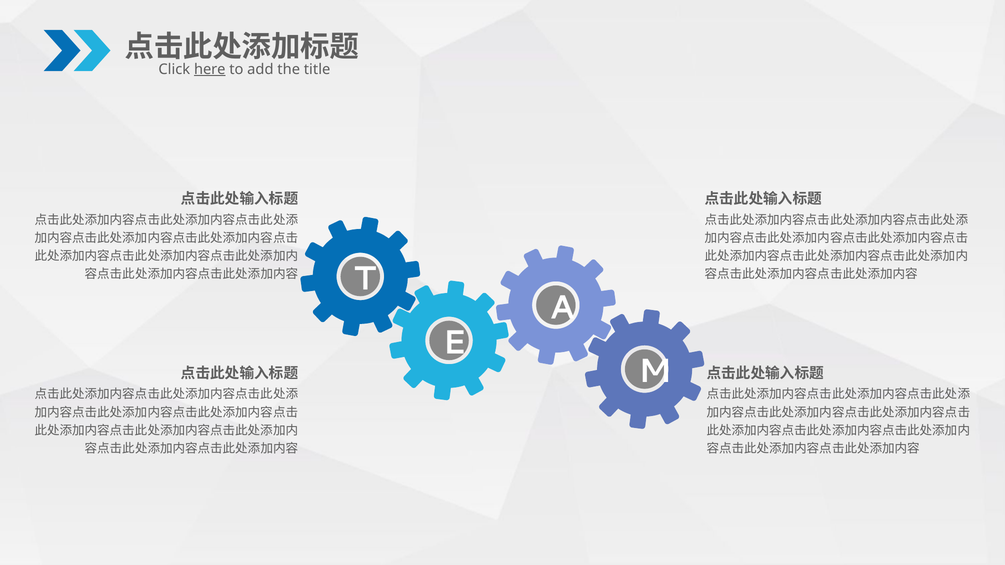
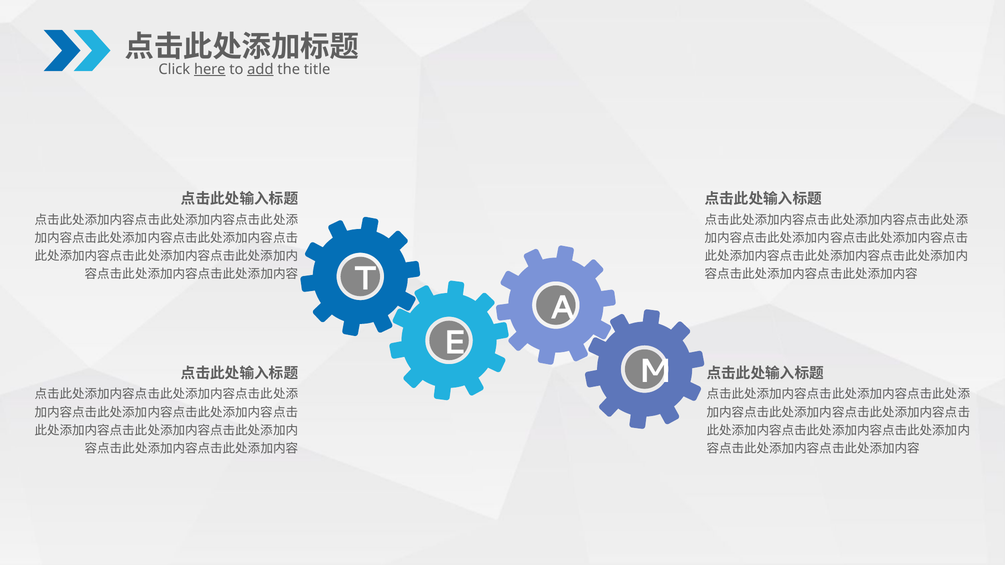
add underline: none -> present (260, 69)
